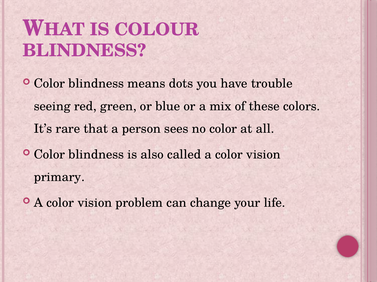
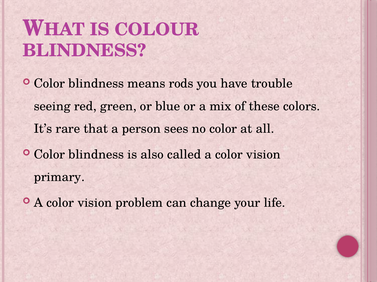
dots: dots -> rods (181, 84)
